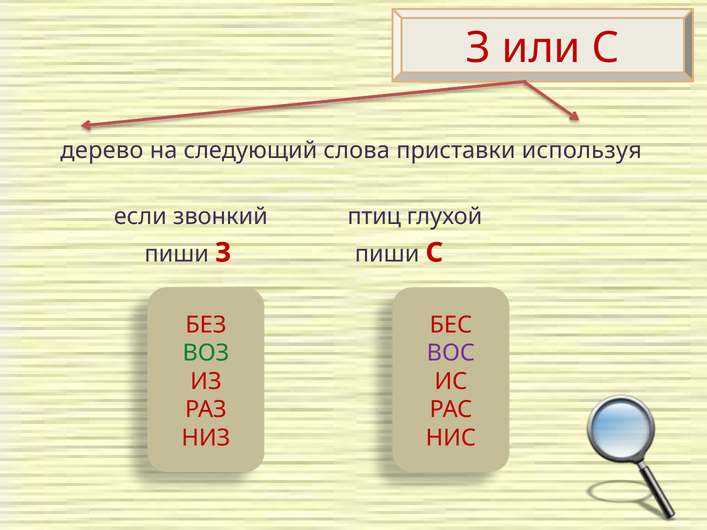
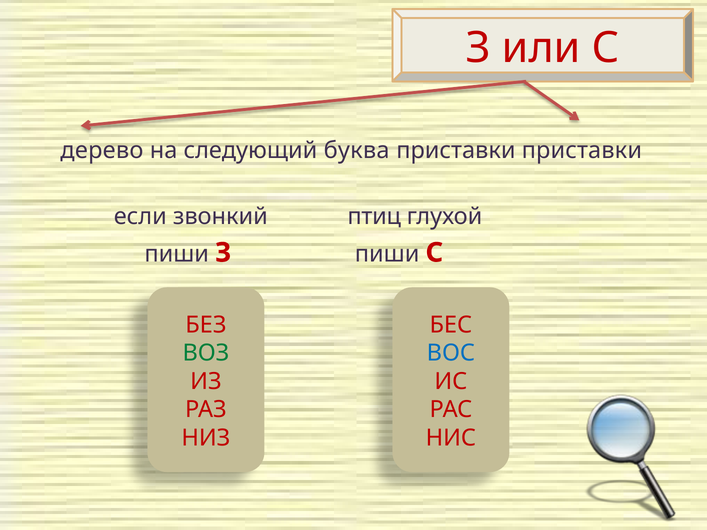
слова: слова -> буква (357, 150)
приставки используя: используя -> приставки (582, 150)
ВОС colour: purple -> blue (451, 353)
